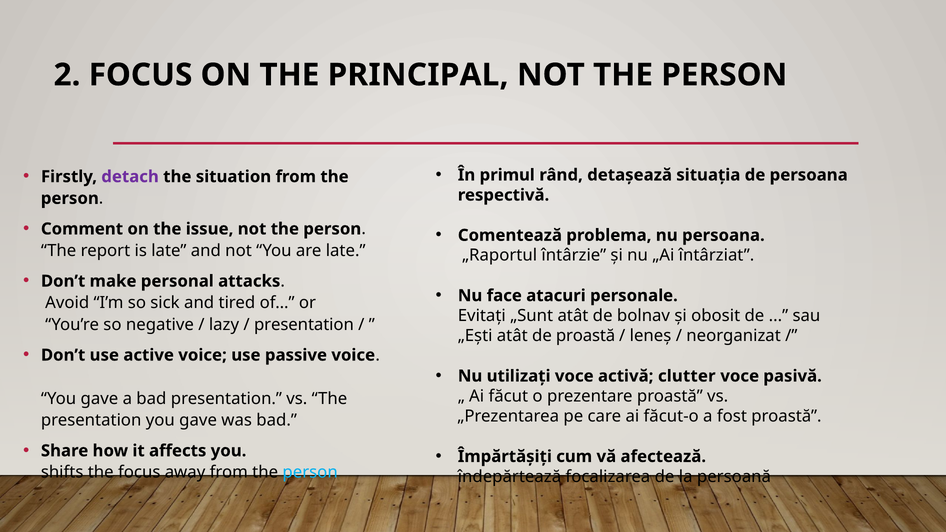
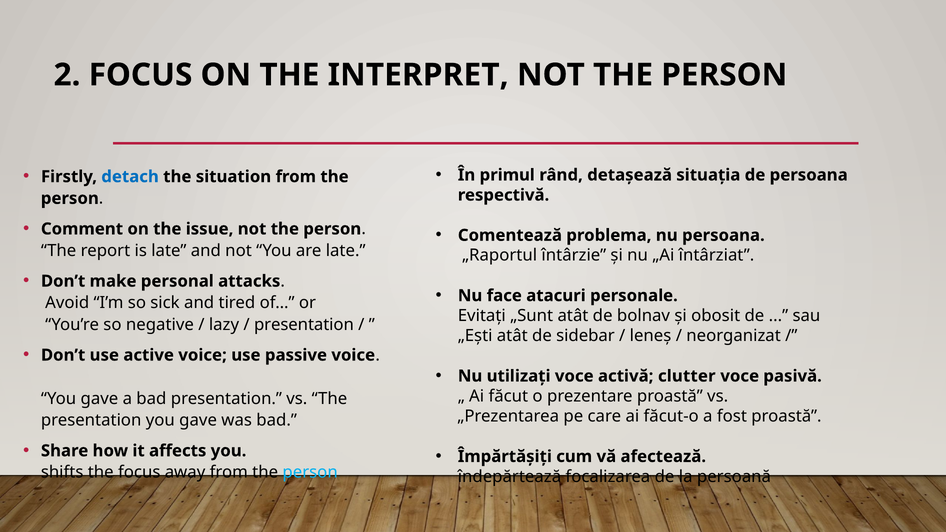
PRINCIPAL: PRINCIPAL -> INTERPRET (418, 75)
detach colour: purple -> blue (130, 177)
de proastă: proastă -> sidebar (585, 336)
